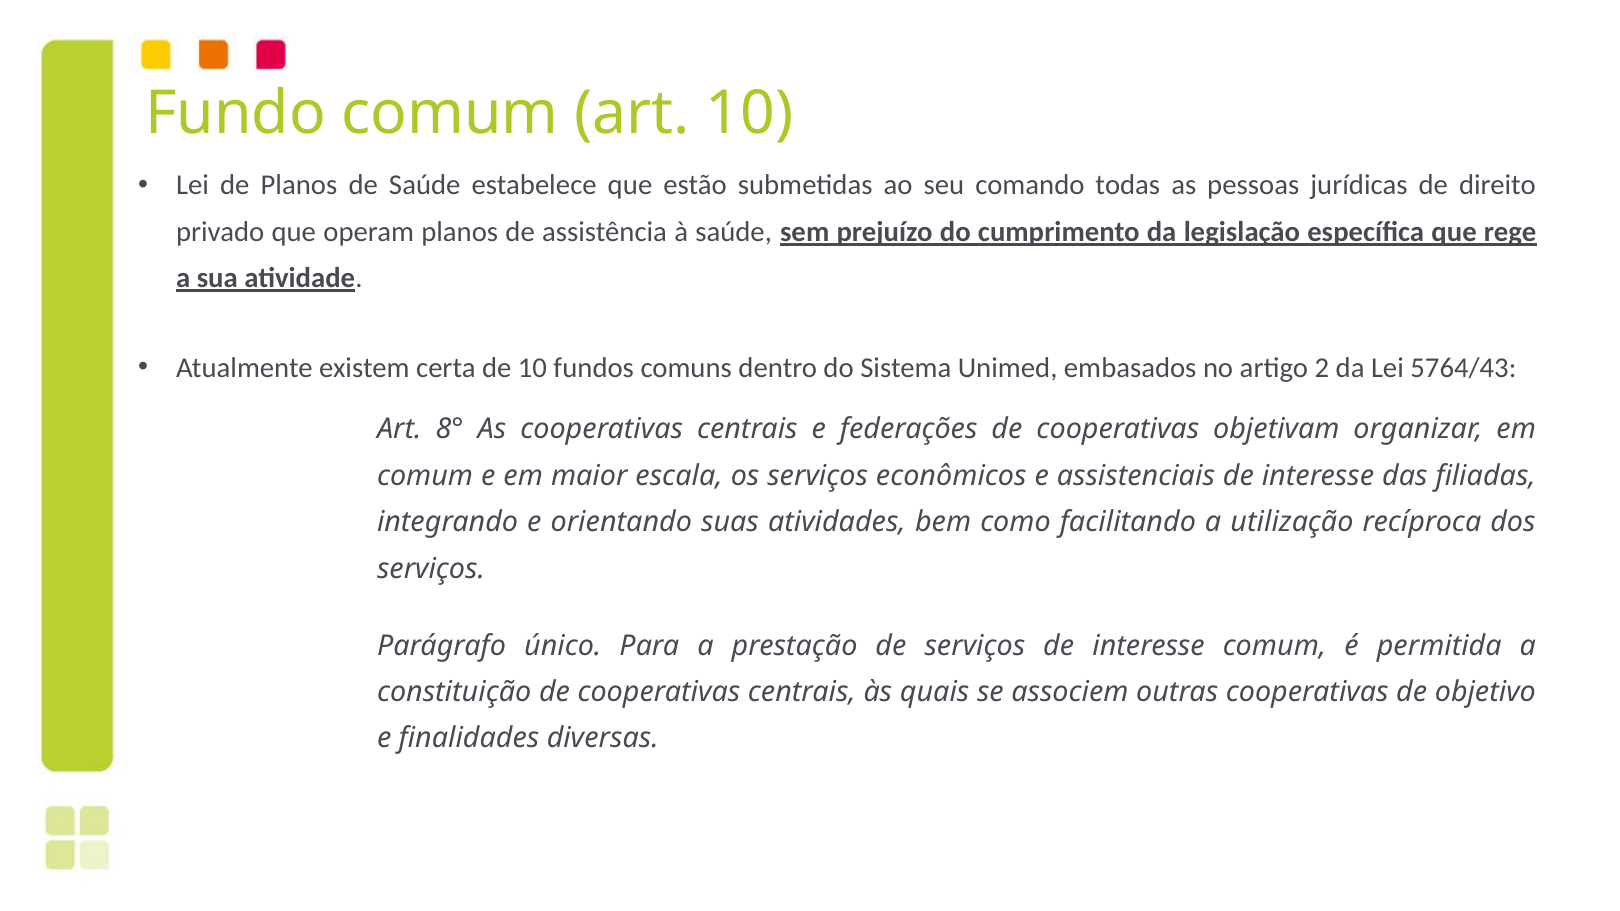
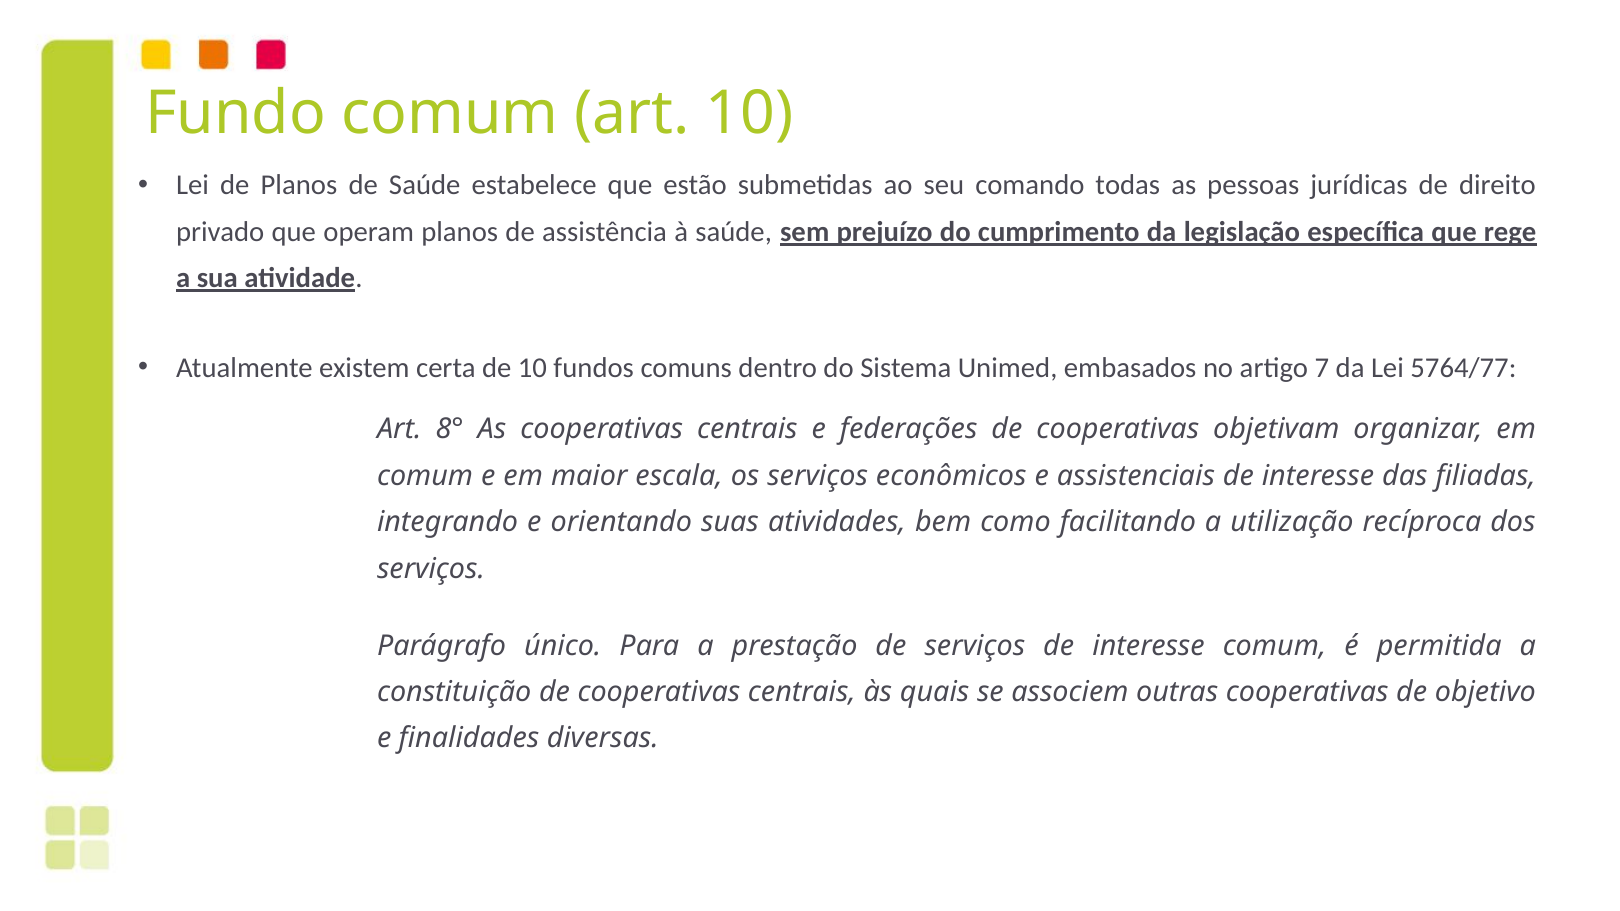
2: 2 -> 7 (1322, 368)
5764/43: 5764/43 -> 5764/77 (1463, 368)
